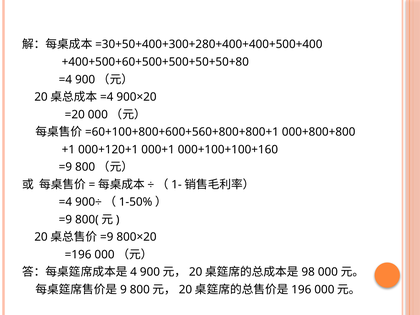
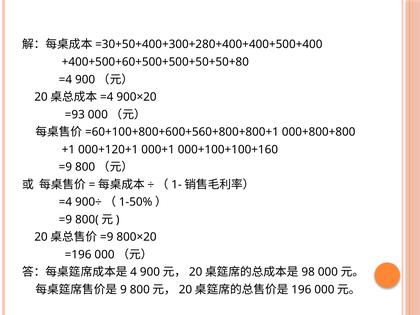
=20: =20 -> =93 (75, 115)
